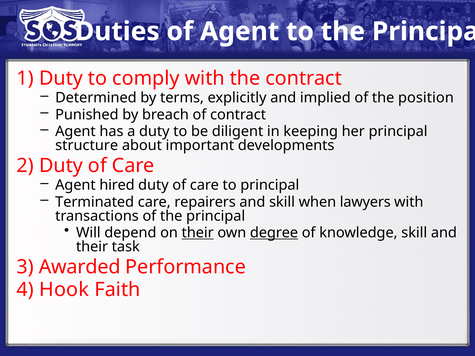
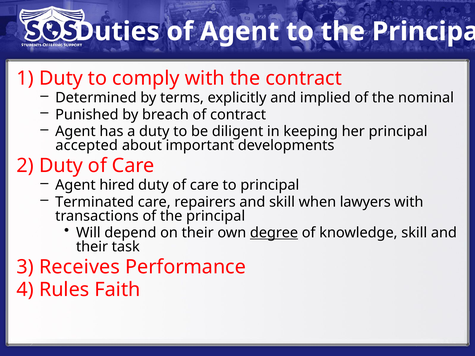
position: position -> nominal (426, 98)
structure: structure -> accepted (87, 146)
their underline: present -> none (198, 233)
Awarded: Awarded -> Receives (80, 267)
Hook: Hook -> Rules (64, 290)
